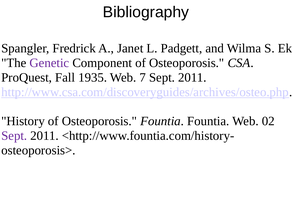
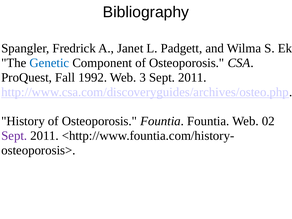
Genetic colour: purple -> blue (49, 63)
1935: 1935 -> 1992 (93, 77)
7: 7 -> 3 (143, 77)
